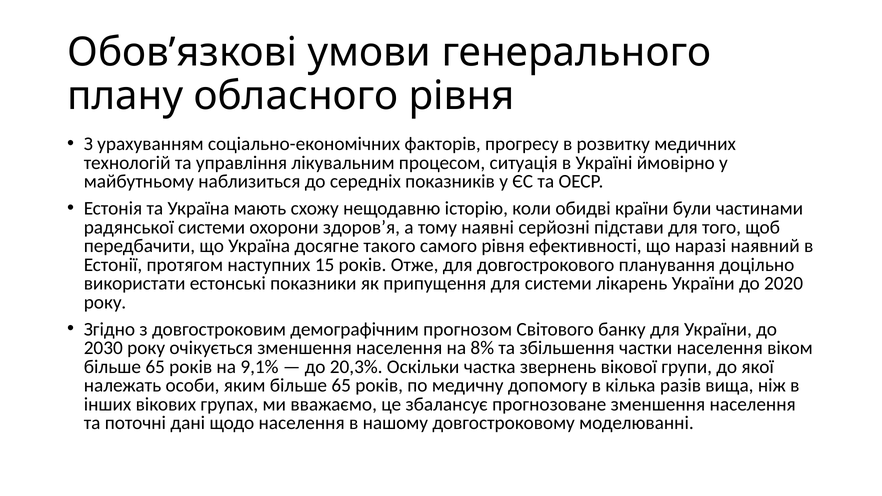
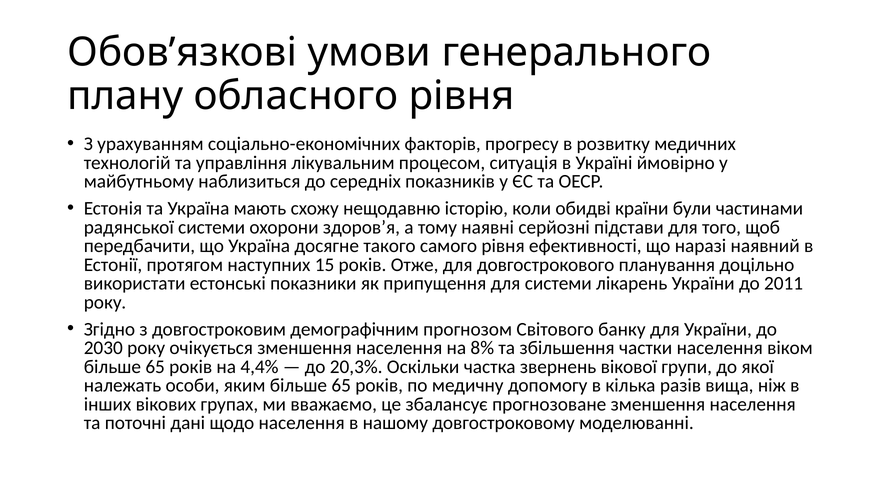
2020: 2020 -> 2011 (784, 284)
9,1%: 9,1% -> 4,4% (259, 367)
